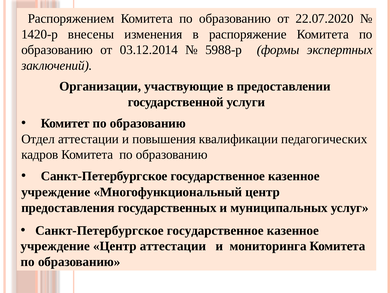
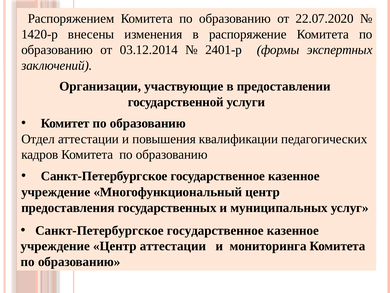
5988-р: 5988-р -> 2401-р (224, 50)
